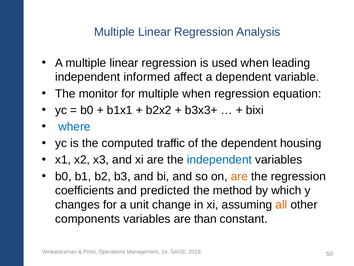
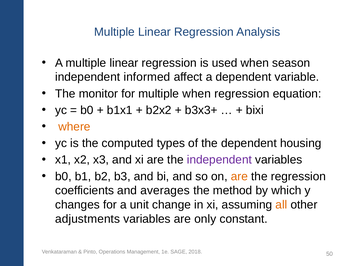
leading: leading -> season (291, 63)
where colour: blue -> orange (74, 126)
traffic: traffic -> types (171, 143)
independent colour: blue -> purple (219, 160)
predicted: predicted -> averages (165, 190)
components: components -> adjustments (88, 219)
than: than -> only (205, 219)
